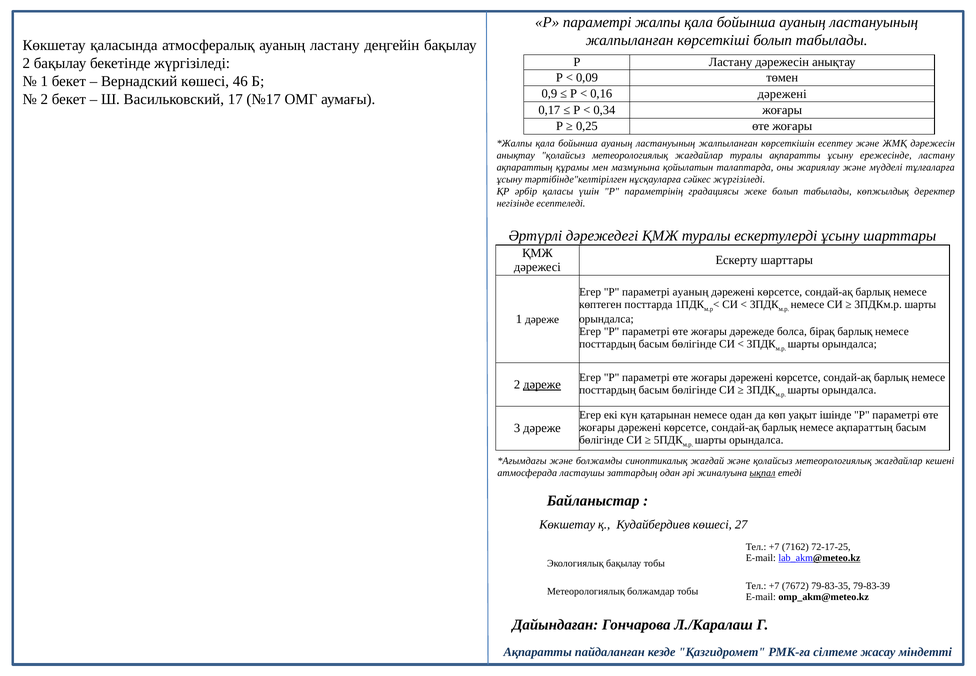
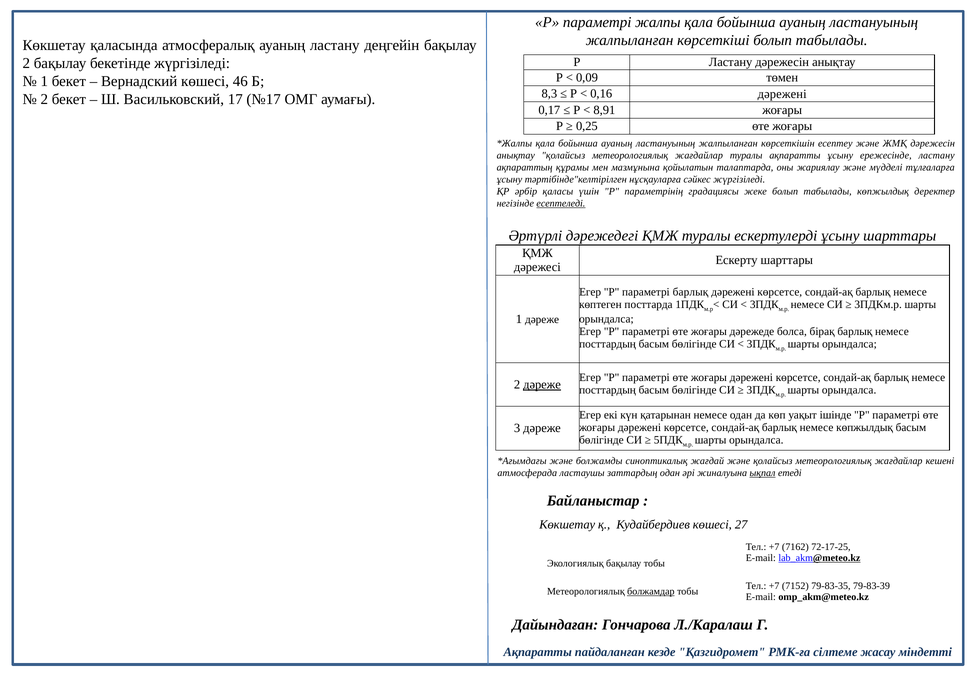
0,9: 0,9 -> 8,3 (549, 94)
0,34: 0,34 -> 8,91 (604, 110)
есептеледі underline: none -> present (561, 203)
параметрі ауаның: ауаның -> барлық (691, 292)
немесе ақпараттың: ақпараттың -> көпжылдық (865, 427)
7672: 7672 -> 7152 (795, 586)
болжамдар underline: none -> present (651, 591)
